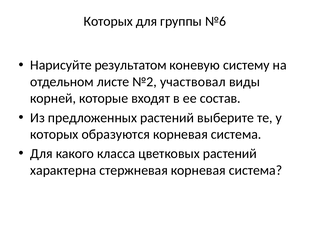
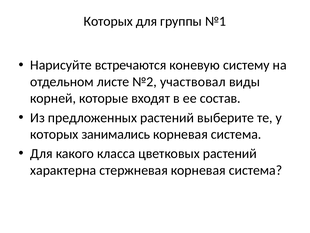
№6: №6 -> №1 (216, 21)
результатом: результатом -> встречаются (131, 65)
образуются: образуются -> занимались (116, 134)
